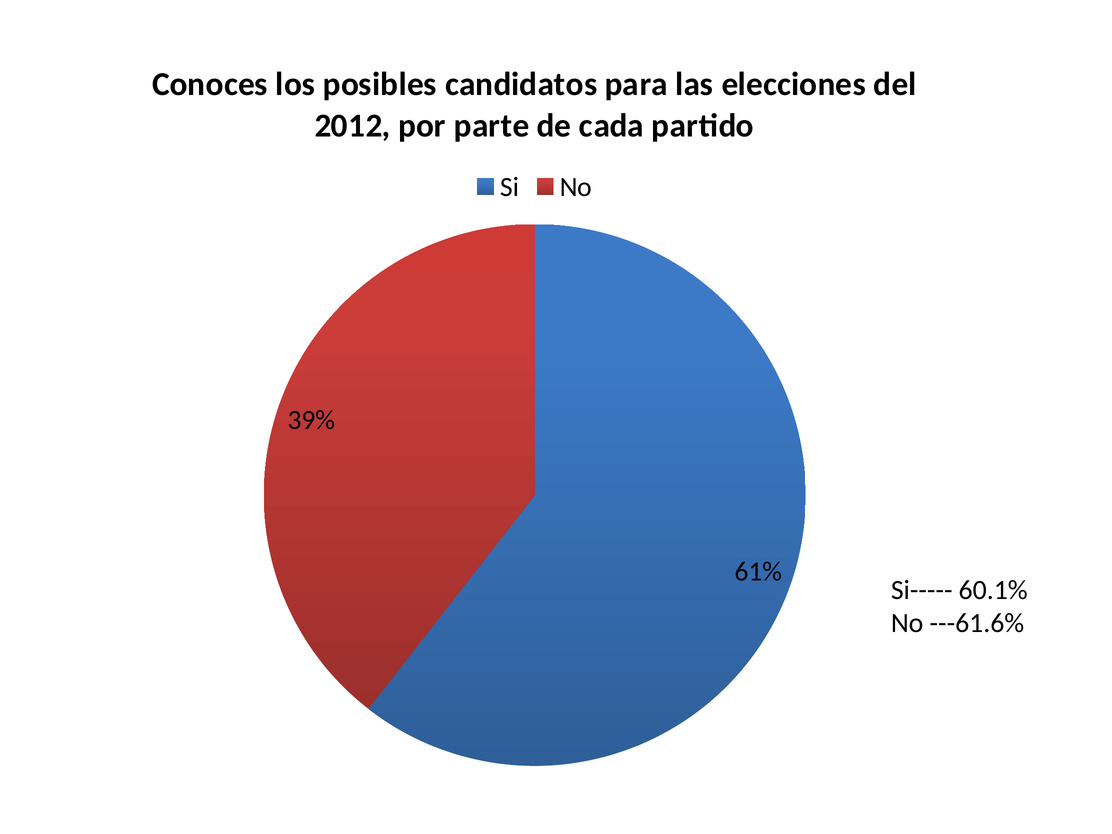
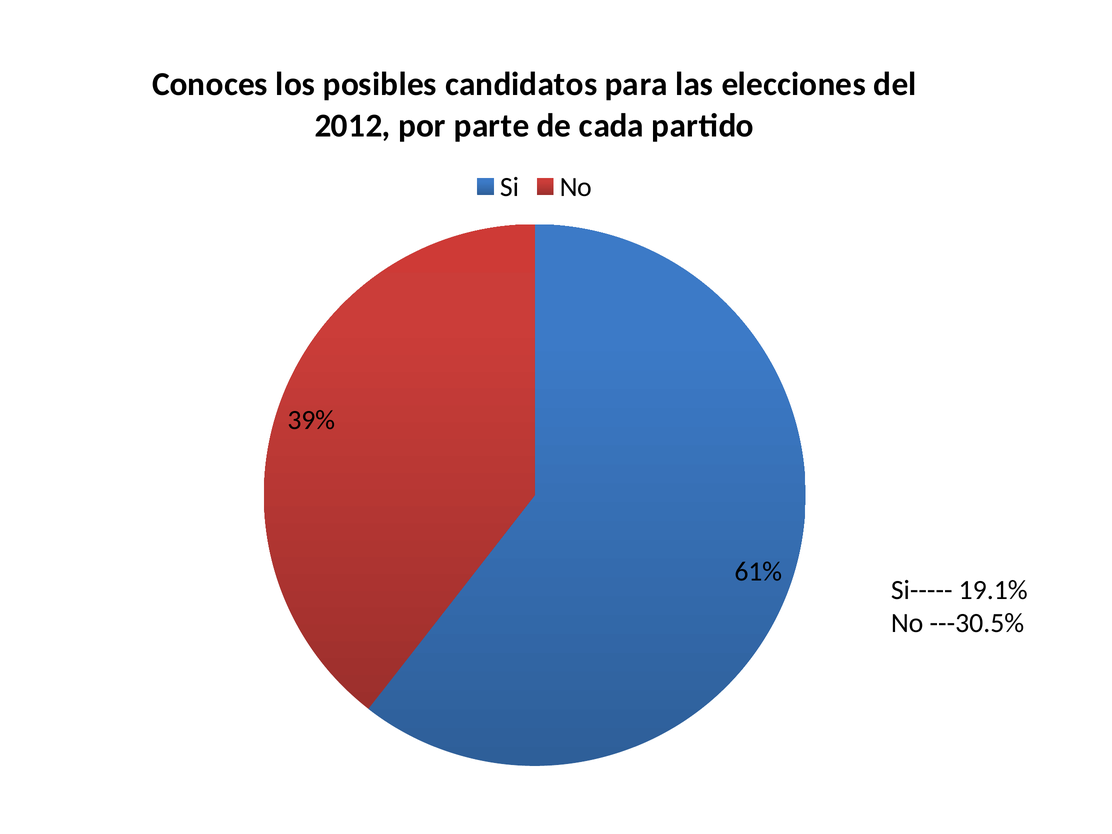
60.1%: 60.1% -> 19.1% (993, 590)
---61.6%: ---61.6% -> ---30.5% (977, 623)
